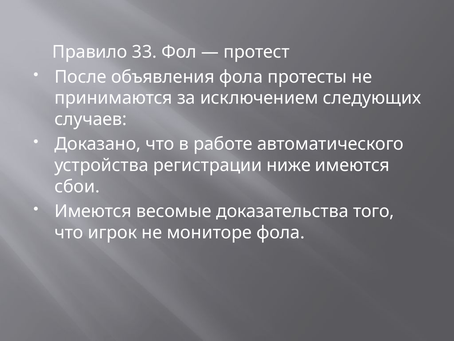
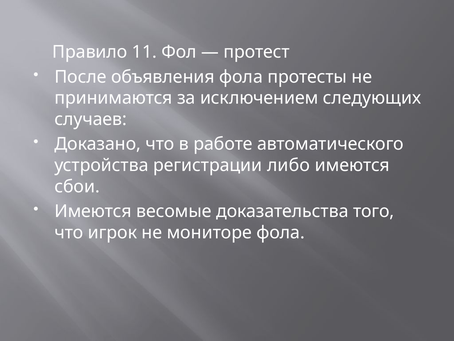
33: 33 -> 11 (144, 52)
ниже: ниже -> либо (289, 165)
